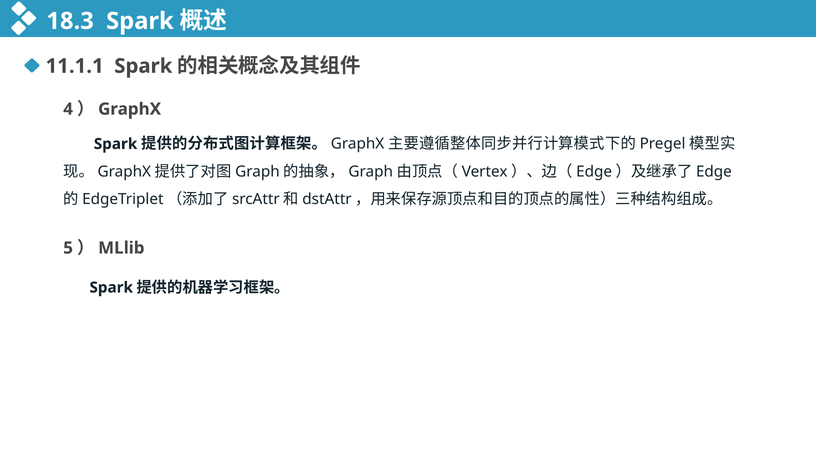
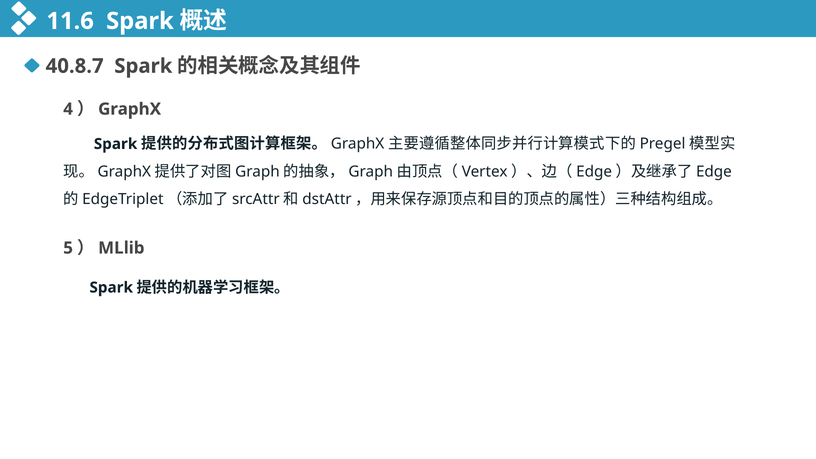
18.3: 18.3 -> 11.6 (70, 21)
11.1.1: 11.1.1 -> 40.8.7 (75, 66)
